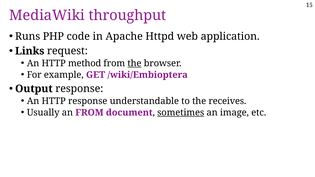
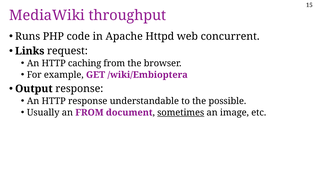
application: application -> concurrent (230, 36)
method: method -> caching (85, 63)
the underline: present -> none (134, 63)
receives: receives -> possible (227, 101)
